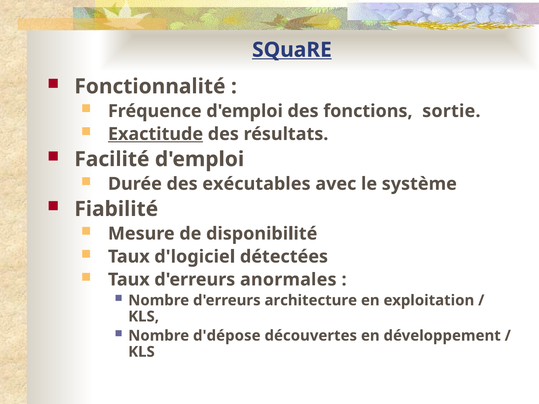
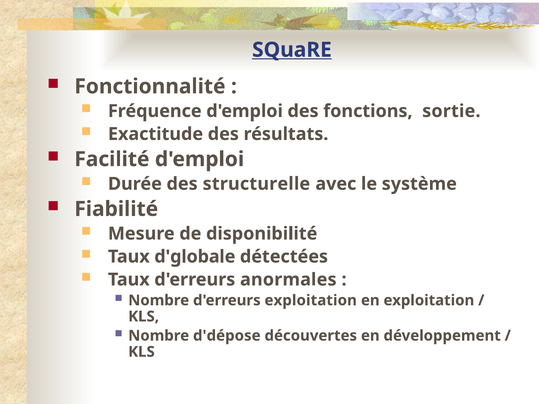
Exactitude underline: present -> none (156, 134)
exécutables: exécutables -> structurelle (256, 184)
d'logiciel: d'logiciel -> d'globale (195, 257)
d'erreurs architecture: architecture -> exploitation (311, 301)
